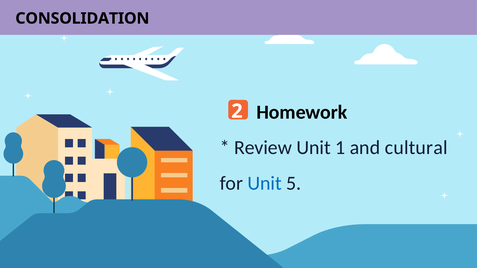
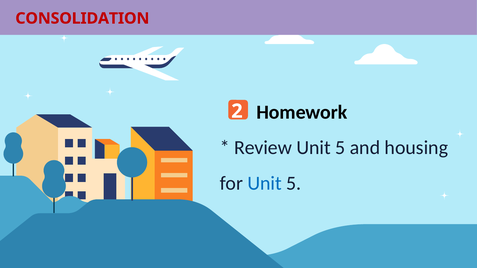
CONSOLIDATION colour: black -> red (82, 18)
Review Unit 1: 1 -> 5 (340, 148)
cultural: cultural -> housing (416, 148)
